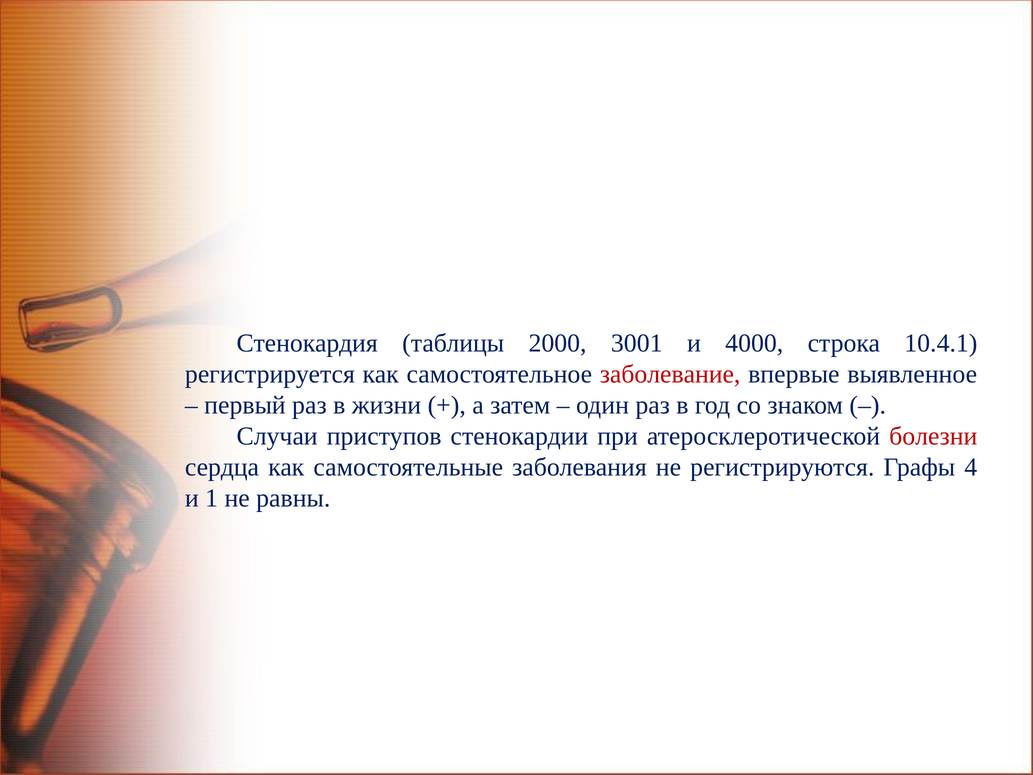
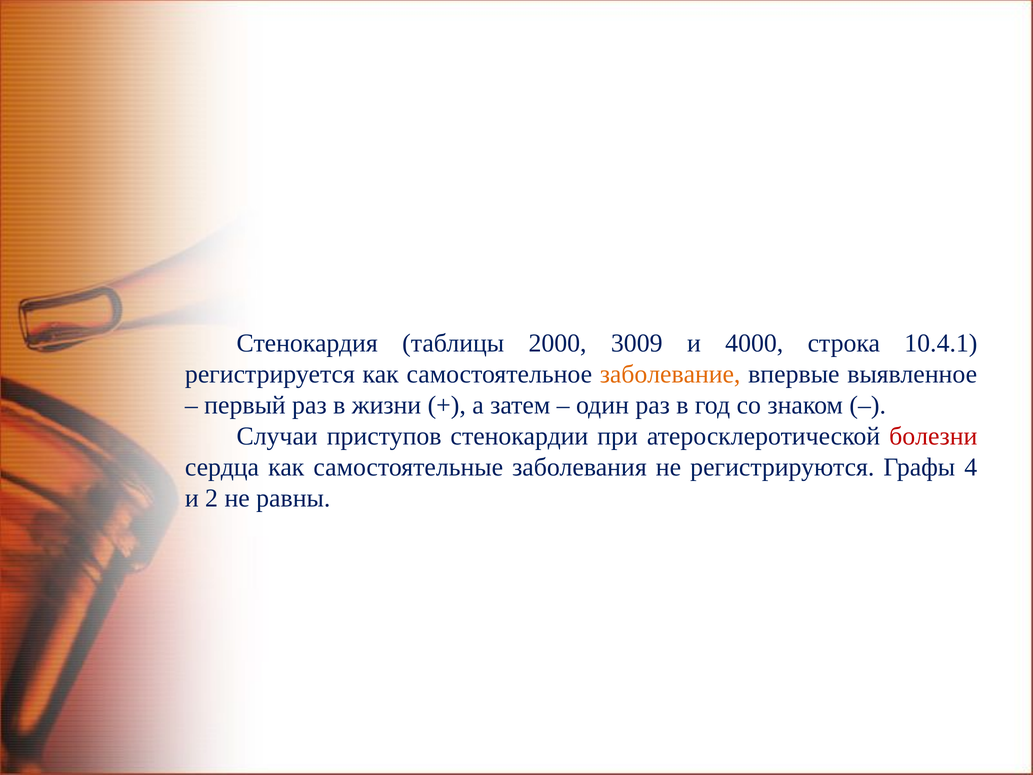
3001: 3001 -> 3009 (637, 343)
заболевание colour: red -> orange (670, 374)
1: 1 -> 2 (212, 498)
